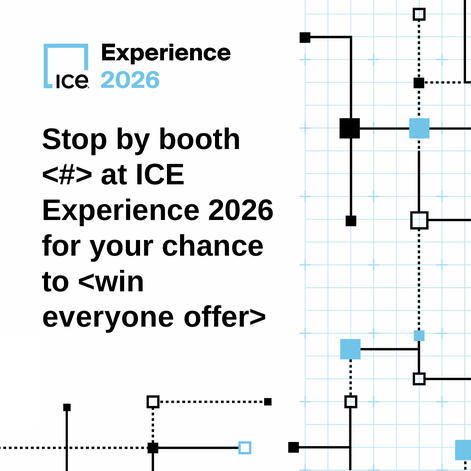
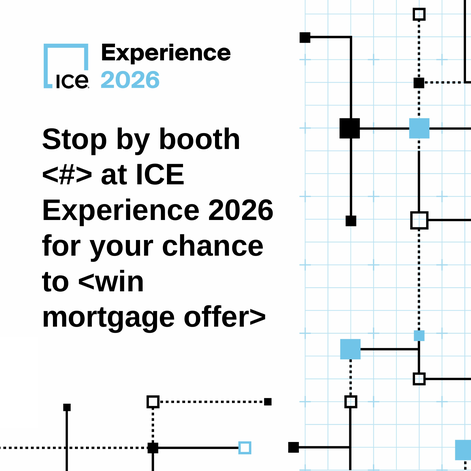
everyone: everyone -> mortgage (109, 317)
